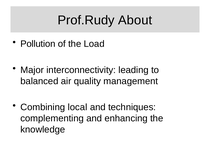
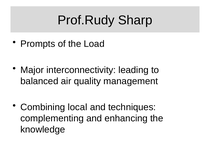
About: About -> Sharp (135, 20)
Pollution: Pollution -> Prompts (38, 44)
